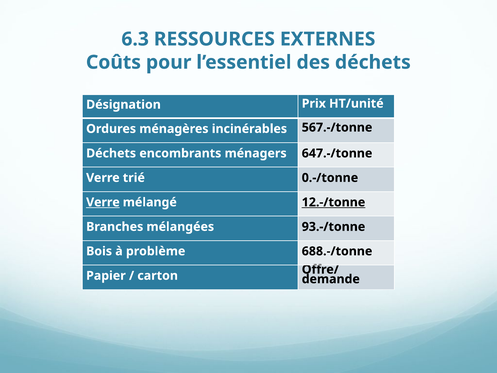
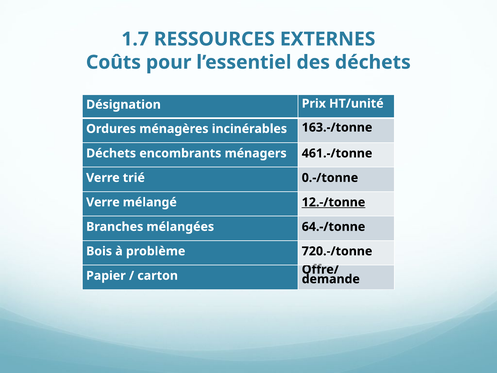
6.3: 6.3 -> 1.7 (135, 39)
567.-/tonne: 567.-/tonne -> 163.-/tonne (337, 127)
647.-/tonne: 647.-/tonne -> 461.-/tonne (337, 153)
Verre underline: present -> none (103, 202)
93.-/tonne: 93.-/tonne -> 64.-/tonne (333, 227)
688.-/tonne: 688.-/tonne -> 720.-/tonne (337, 251)
